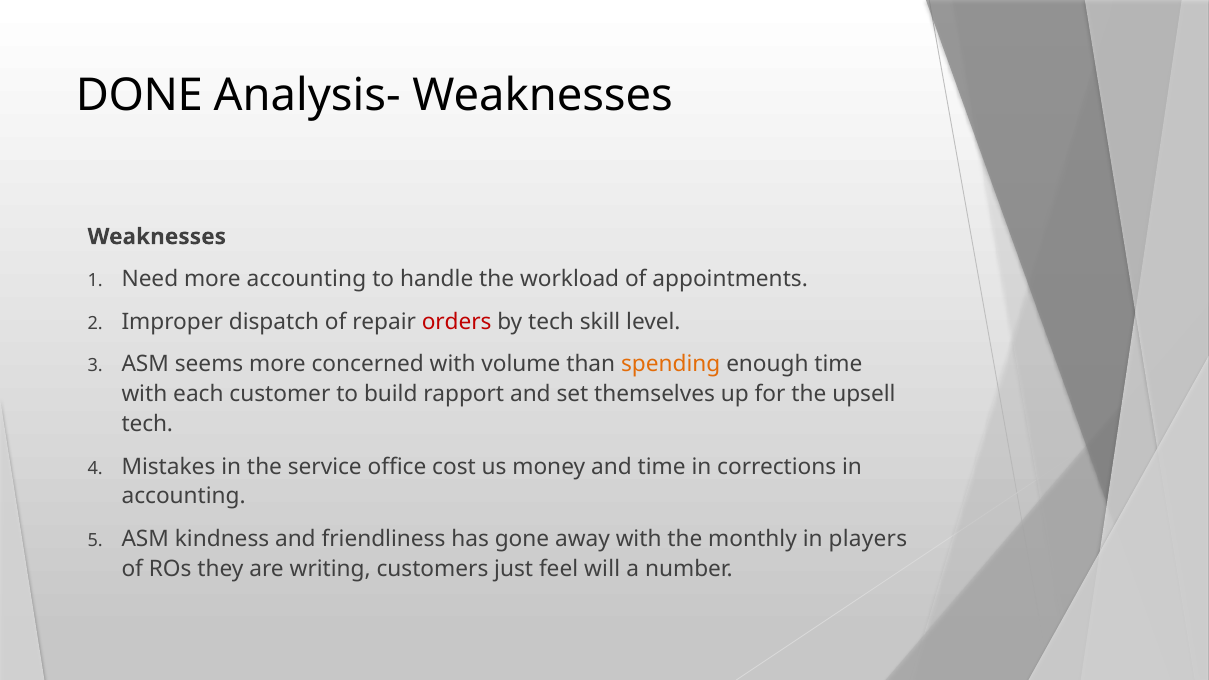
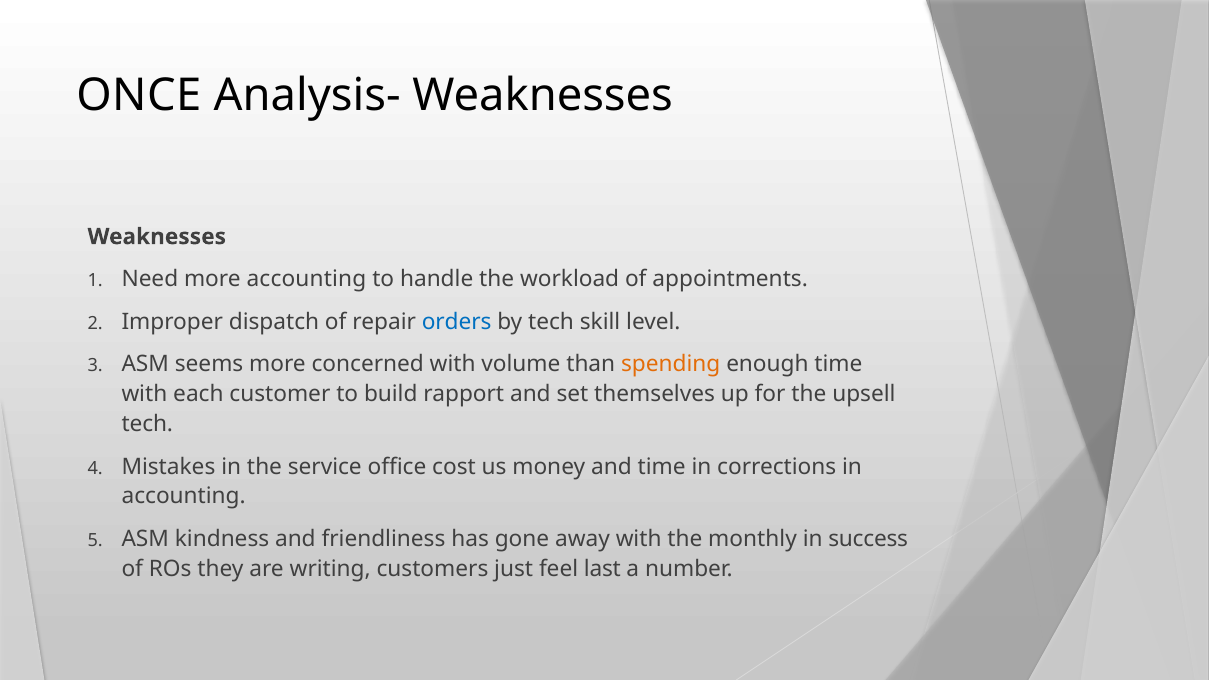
DONE: DONE -> ONCE (139, 95)
orders colour: red -> blue (457, 322)
players: players -> success (868, 539)
will: will -> last (602, 569)
